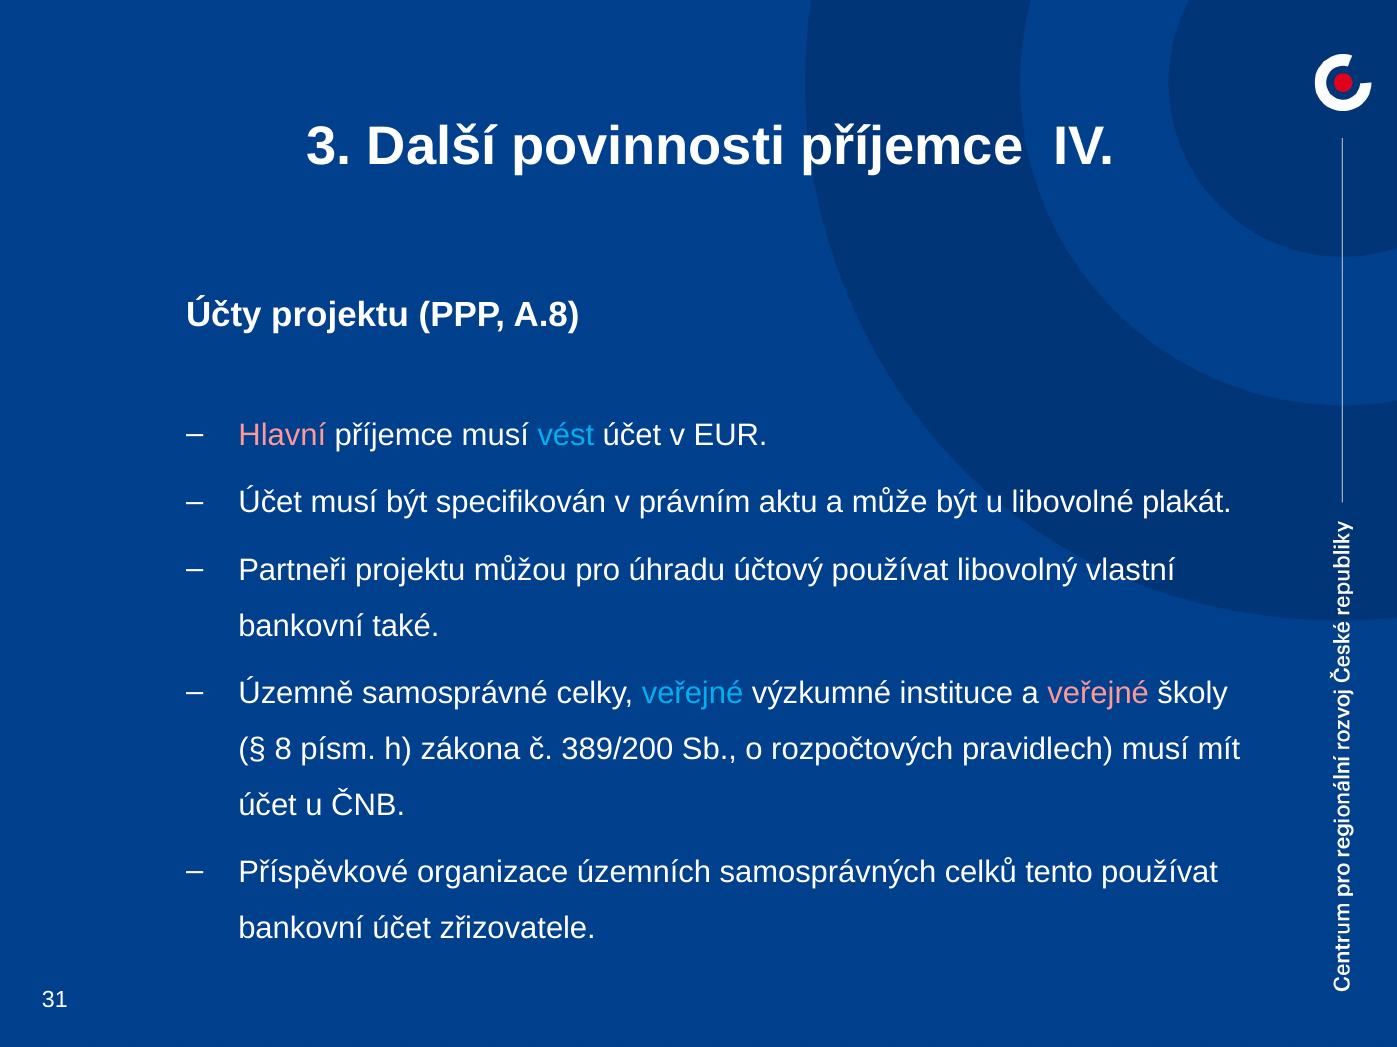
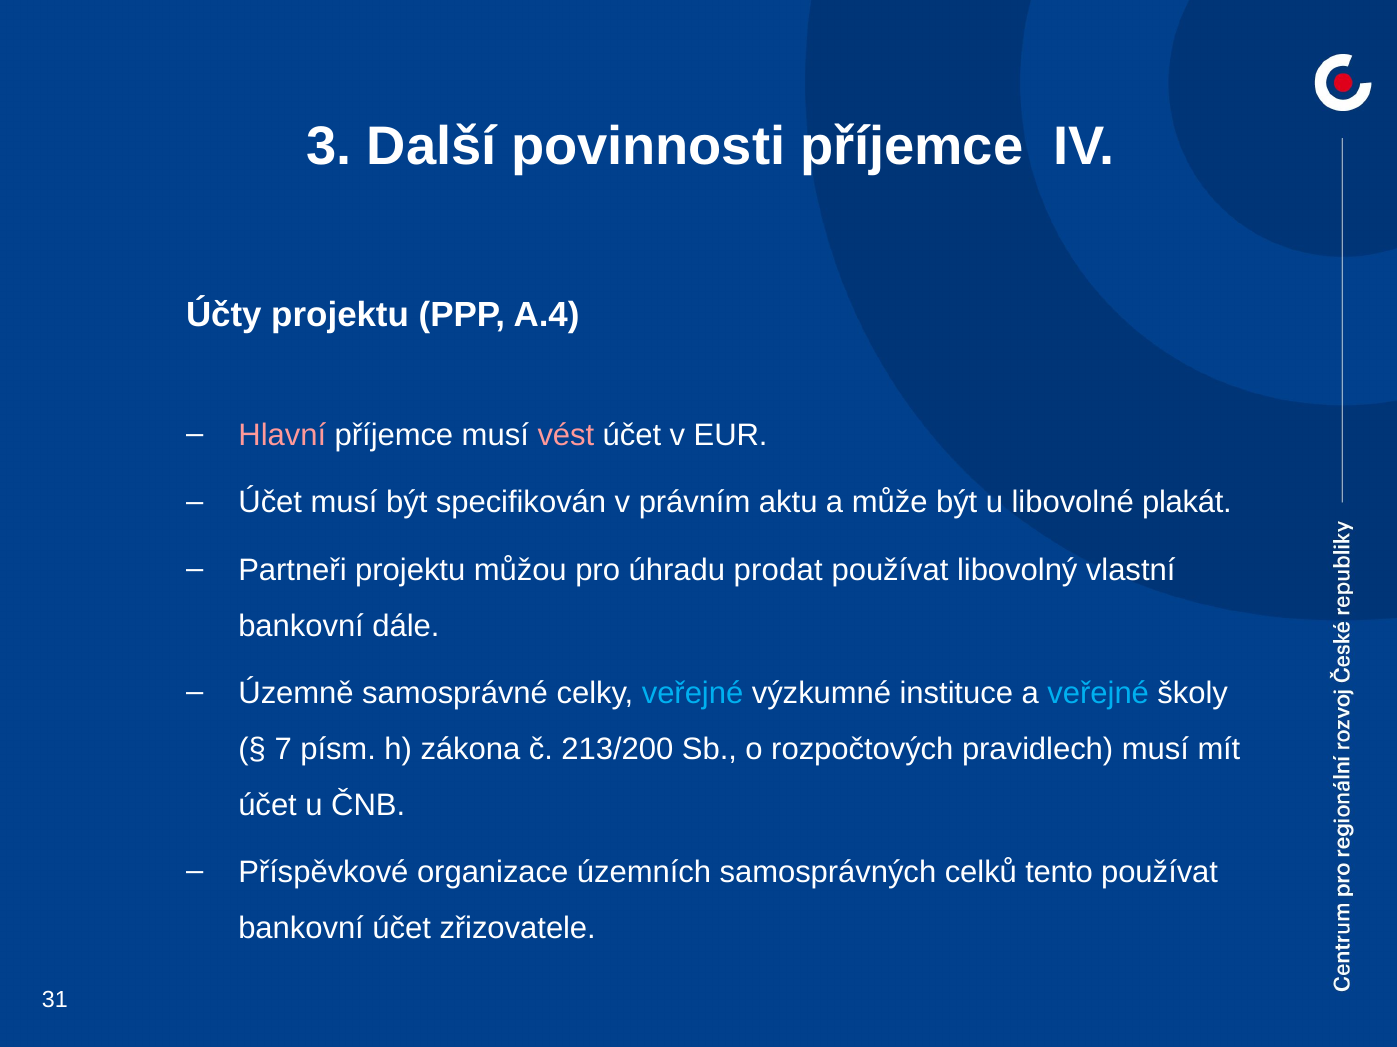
A.8: A.8 -> A.4 (547, 315)
vést colour: light blue -> pink (566, 436)
účtový: účtový -> prodat (778, 571)
také: také -> dále (406, 626)
veřejné colour: pink -> light blue (1098, 694)
8: 8 -> 7 (283, 750)
389/200: 389/200 -> 213/200 (617, 750)
